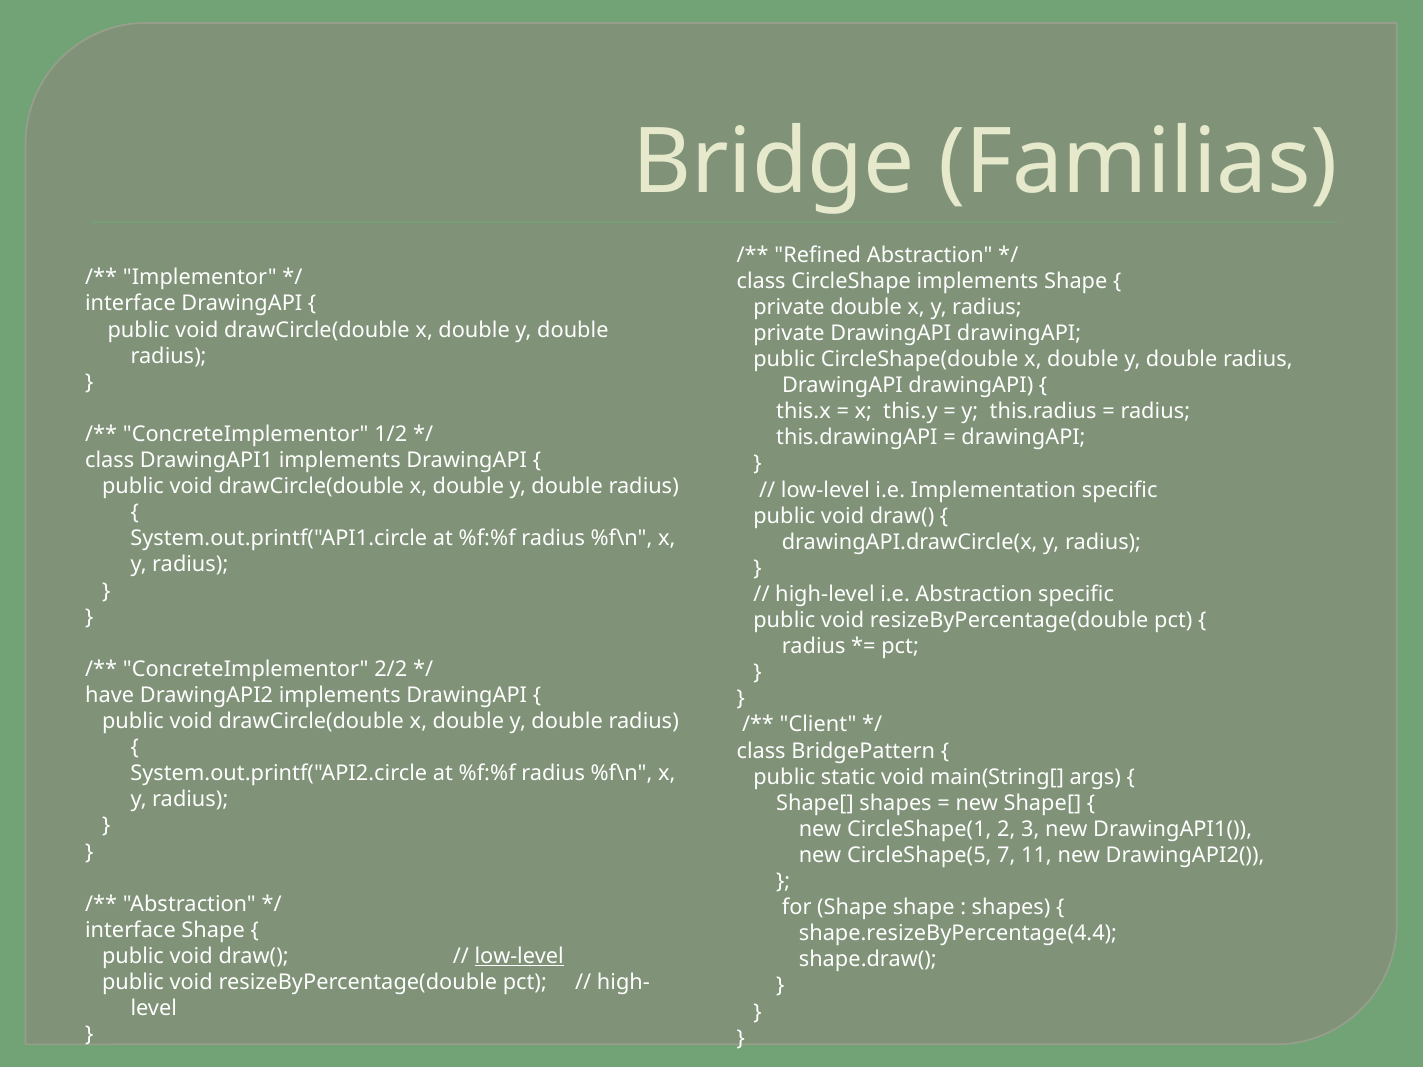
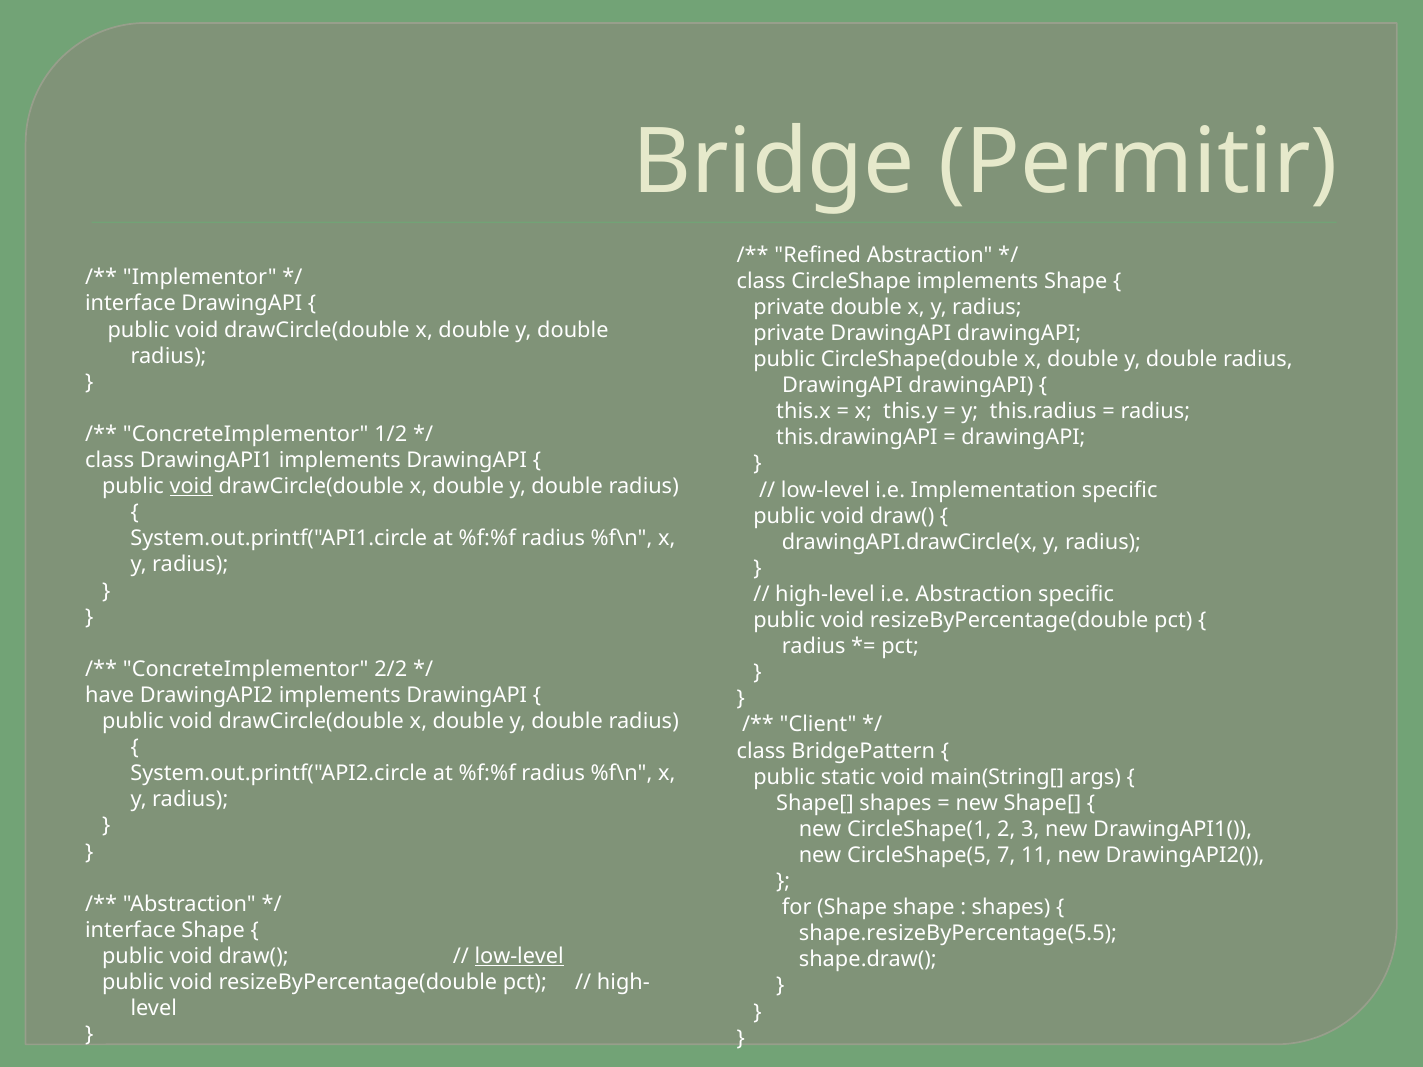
Familias: Familias -> Permitir (1138, 162)
void underline: none -> present (191, 487)
shape.resizeByPercentage(4.4: shape.resizeByPercentage(4.4 -> shape.resizeByPercentage(5.5 (958, 934)
